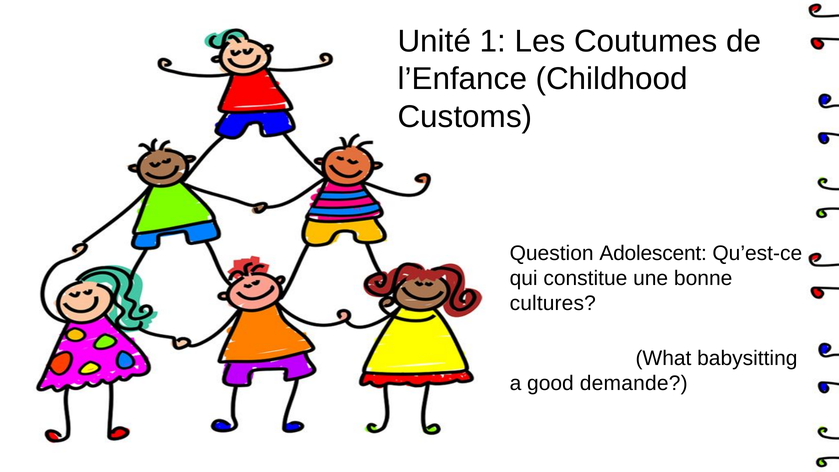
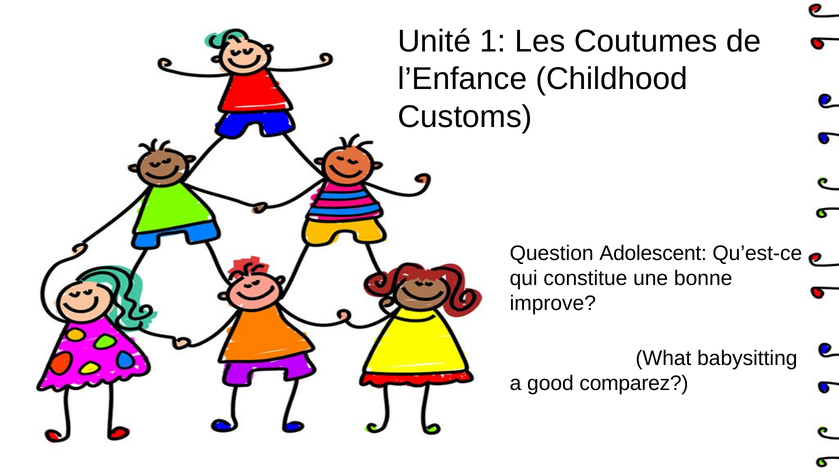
cultures: cultures -> improve (553, 304)
demande: demande -> comparez (634, 383)
